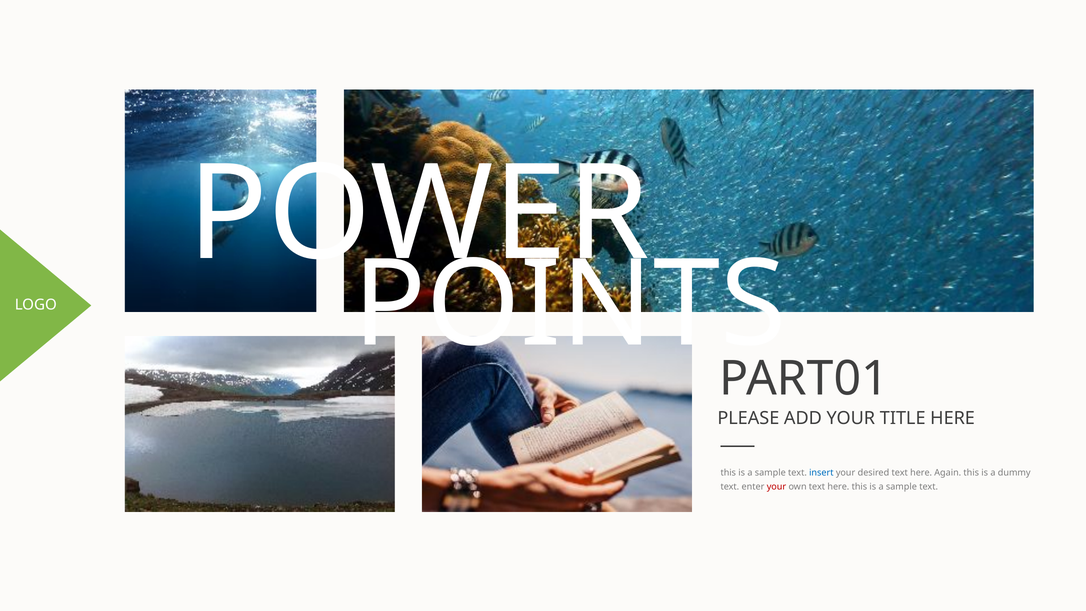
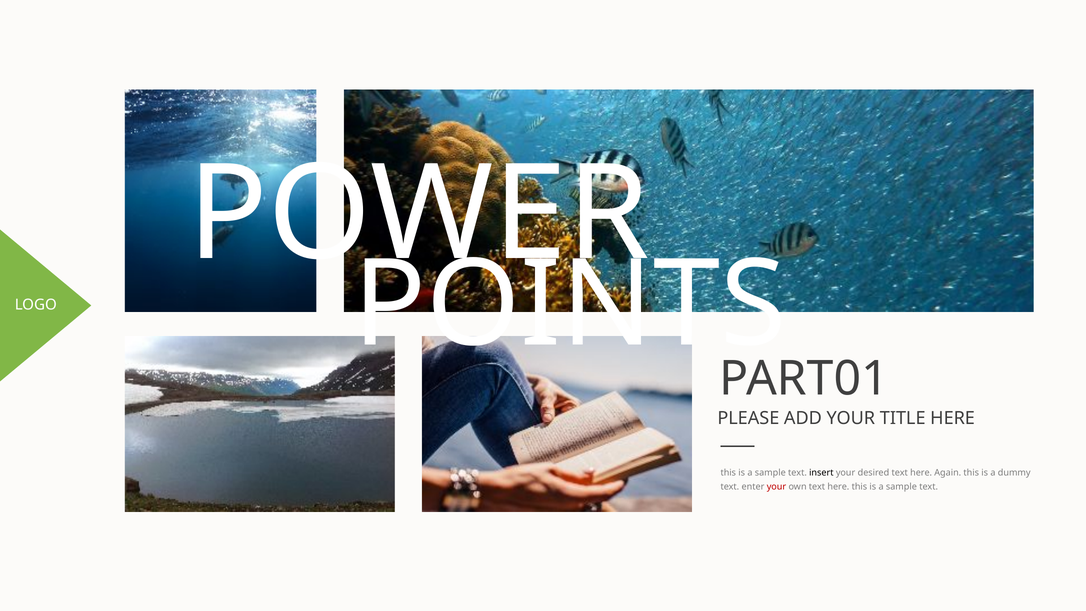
insert colour: blue -> black (821, 473)
